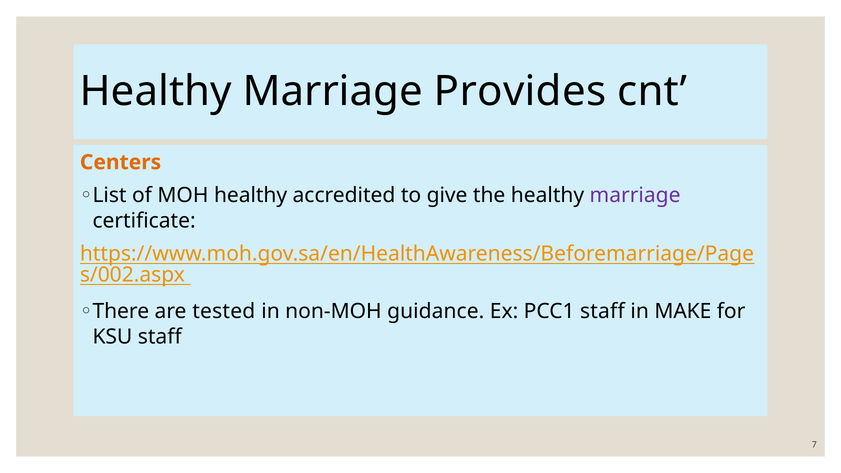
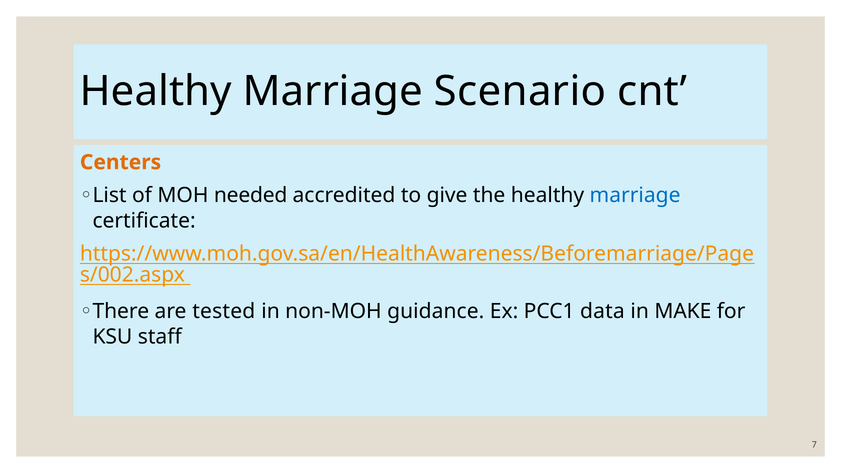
Provides: Provides -> Scenario (520, 91)
MOH healthy: healthy -> needed (251, 195)
marriage colour: purple -> blue (635, 195)
PCC1 staff: staff -> data (602, 311)
